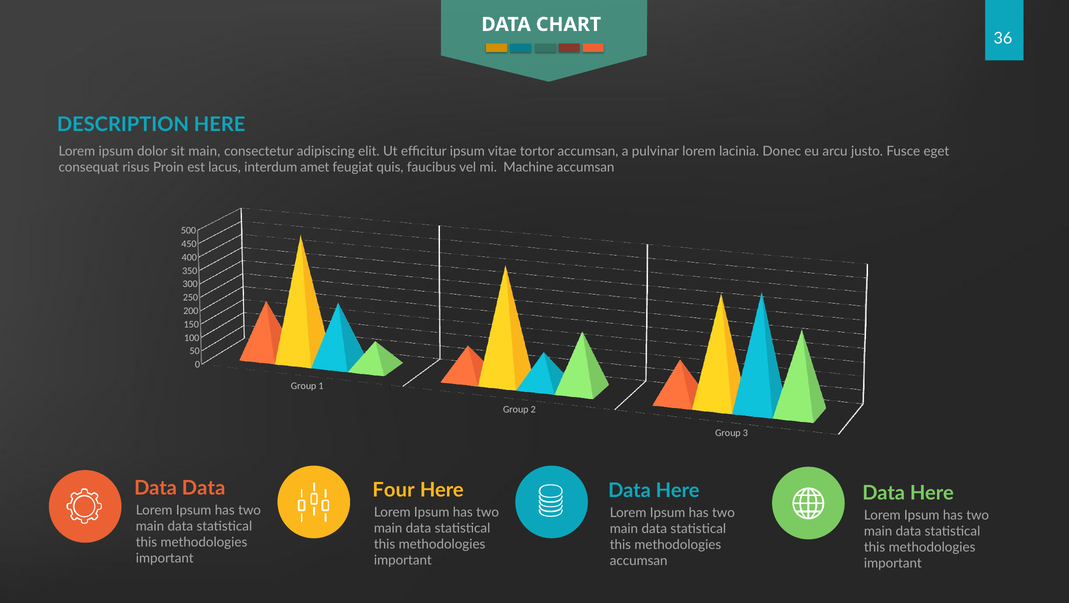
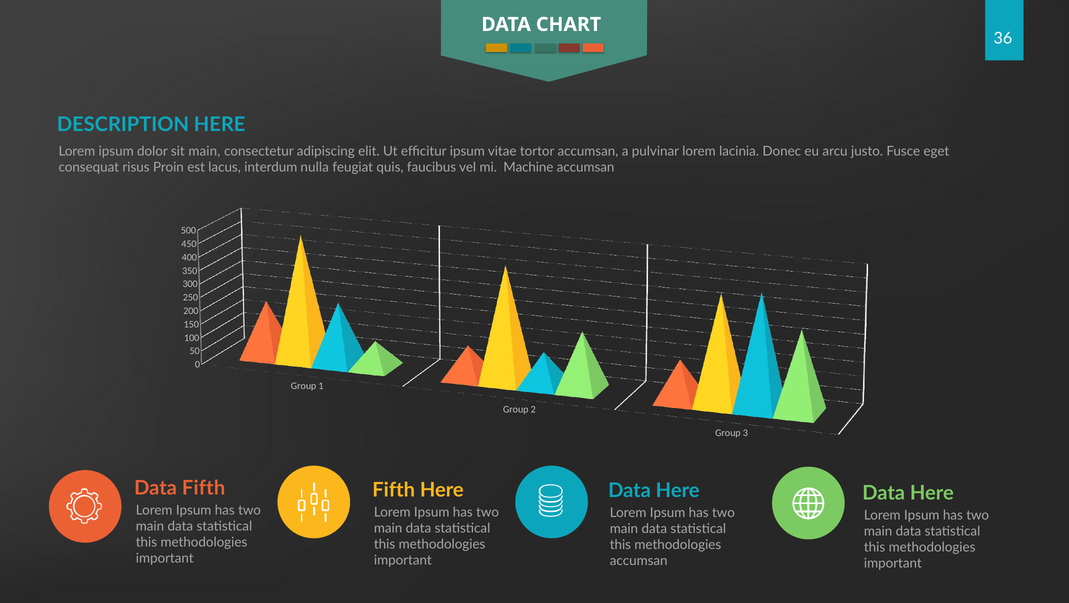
amet: amet -> nulla (315, 167)
Data Data: Data -> Fifth (204, 488)
Four: Four -> Fifth (394, 490)
